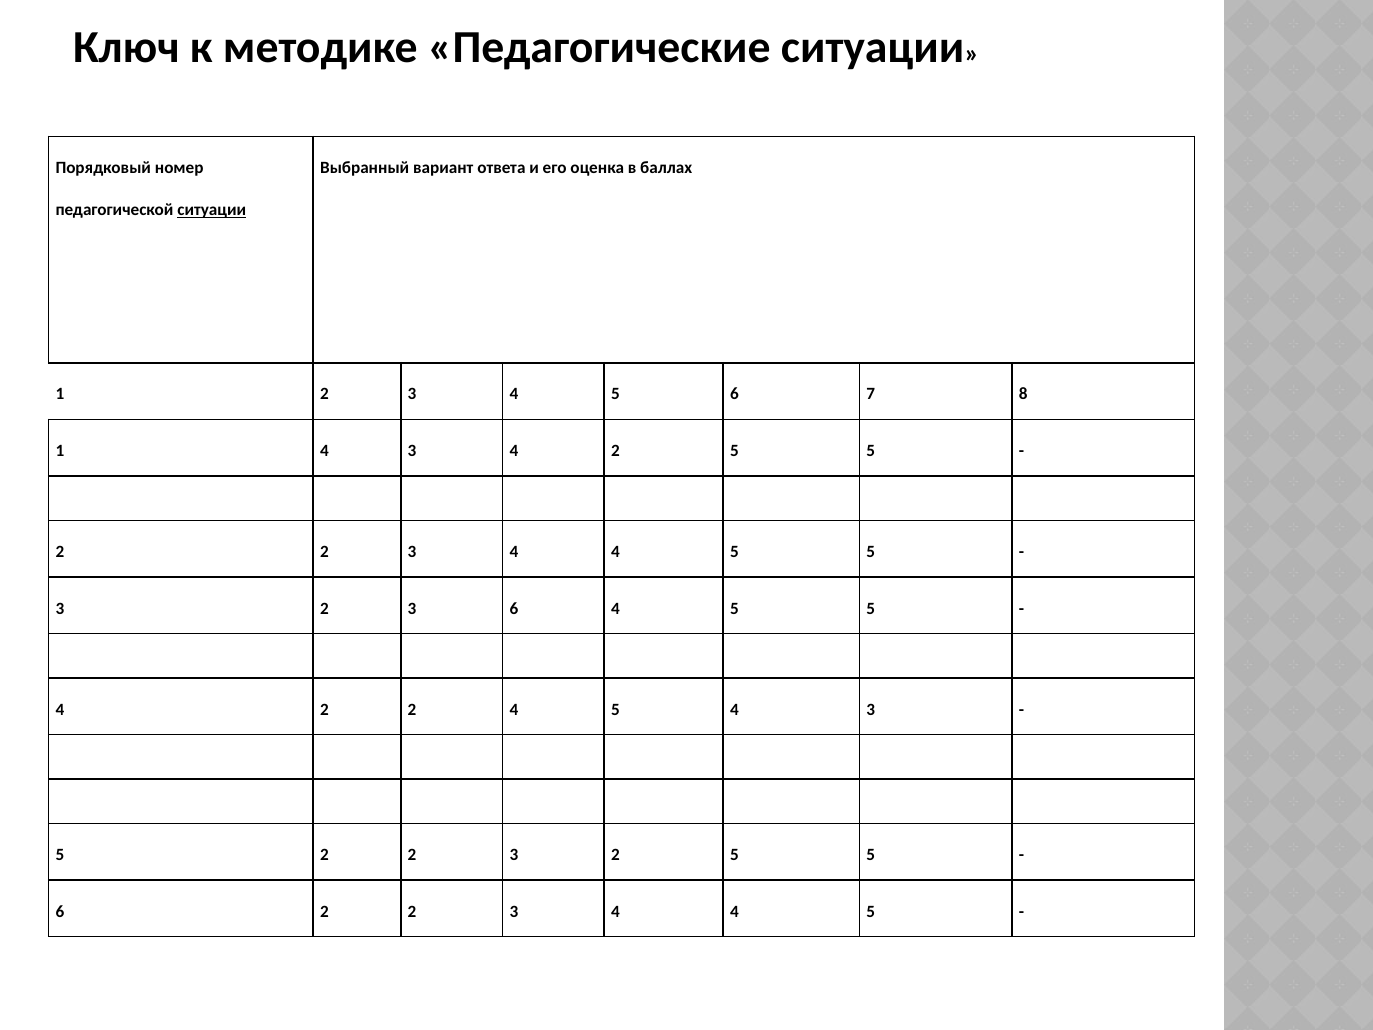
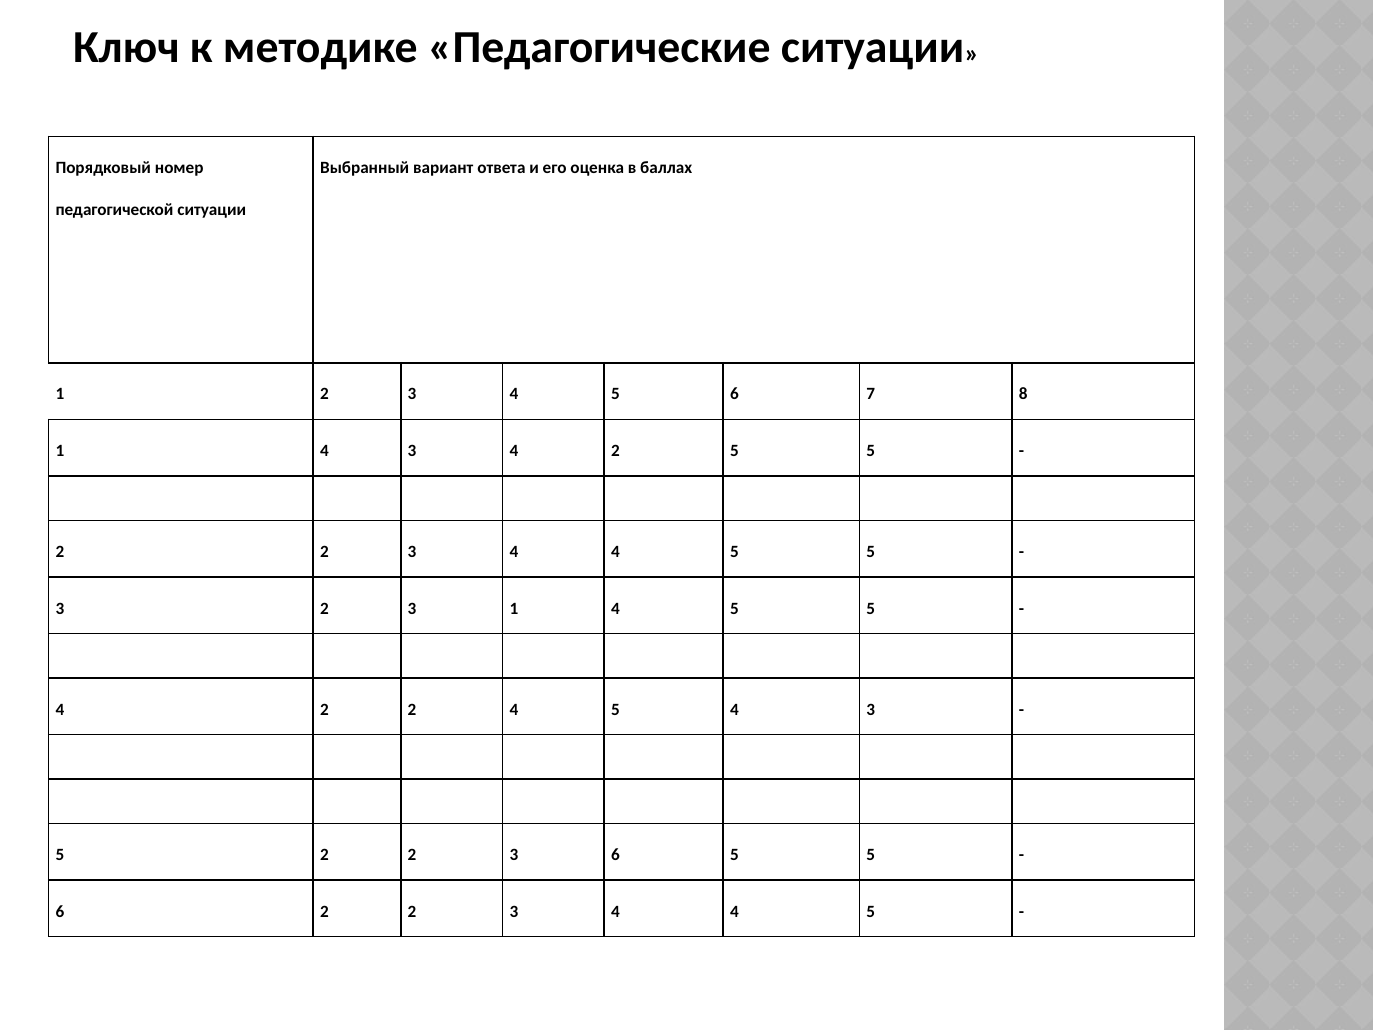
ситуации underline: present -> none (212, 210)
3 6: 6 -> 1 (514, 608)
2 3 2: 2 -> 6 (616, 855)
